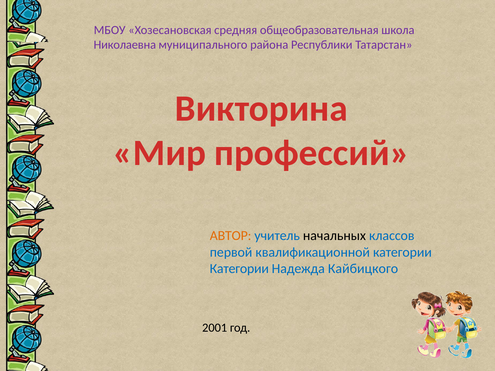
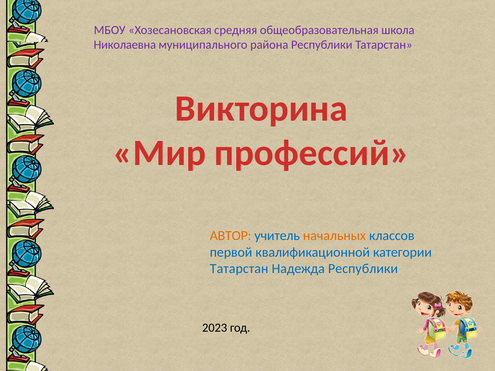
начальных colour: black -> orange (334, 236)
Категории: Категории -> Татарстан (239, 269)
Надежда Кайбицкого: Кайбицкого -> Республики (363, 269)
2001: 2001 -> 2023 (215, 328)
